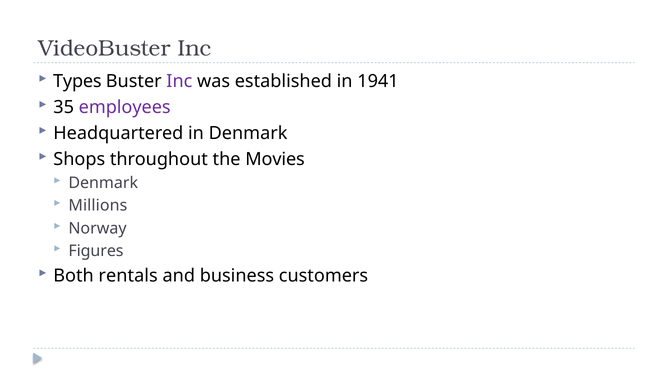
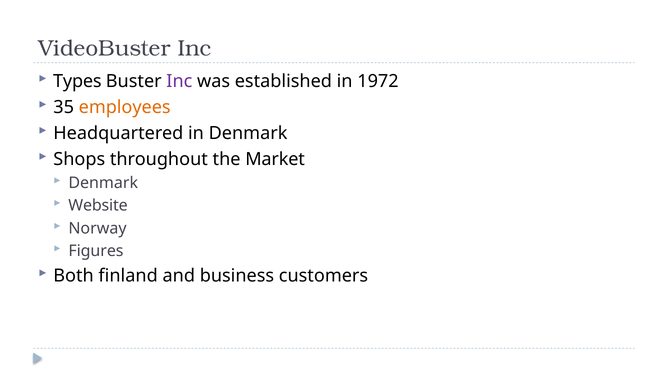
1941: 1941 -> 1972 (378, 81)
employees colour: purple -> orange (125, 107)
Movies: Movies -> Market (275, 159)
Millions: Millions -> Website (98, 205)
rentals: rentals -> finland (128, 276)
